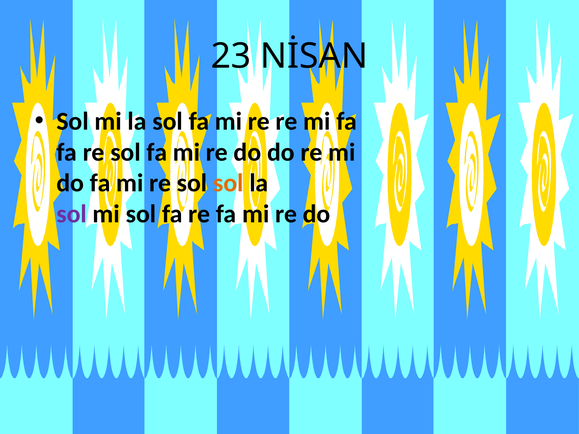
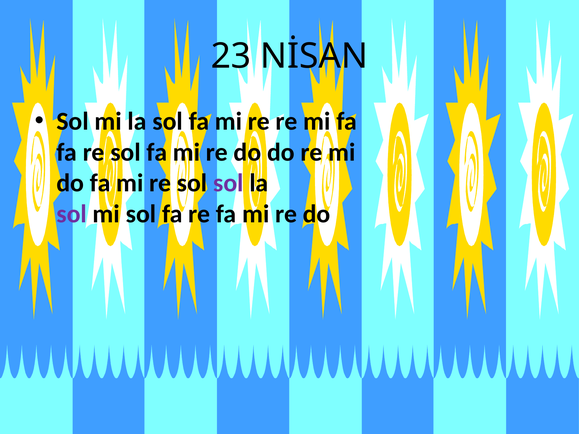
sol colour: orange -> purple (228, 183)
